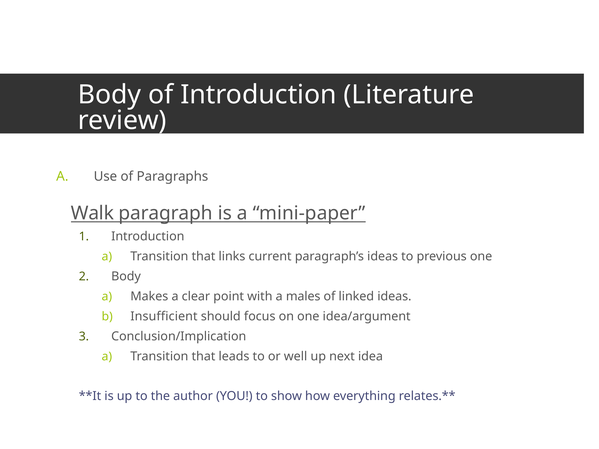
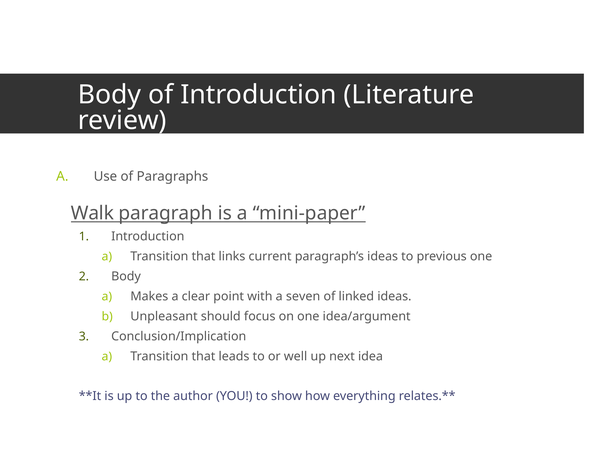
males: males -> seven (303, 297)
Insufficient: Insufficient -> Unpleasant (164, 317)
